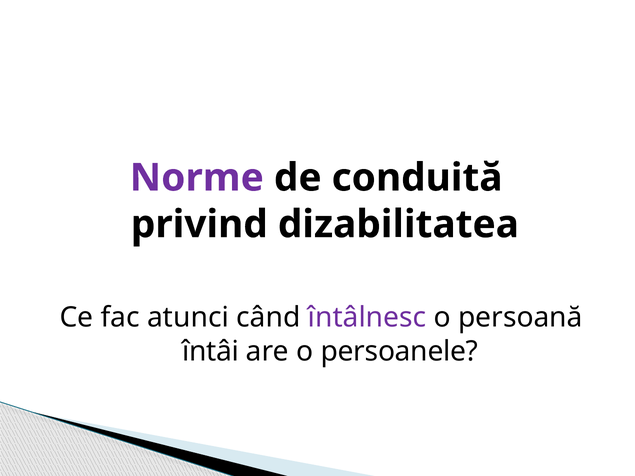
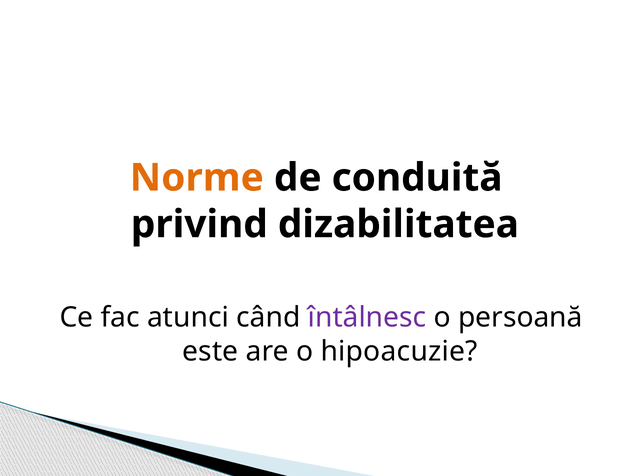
Norme colour: purple -> orange (197, 178)
întâi: întâi -> este (210, 352)
persoanele: persoanele -> hipoacuzie (399, 352)
